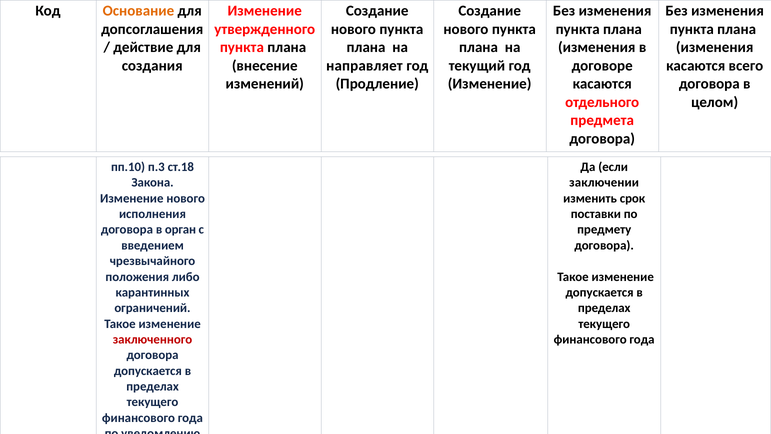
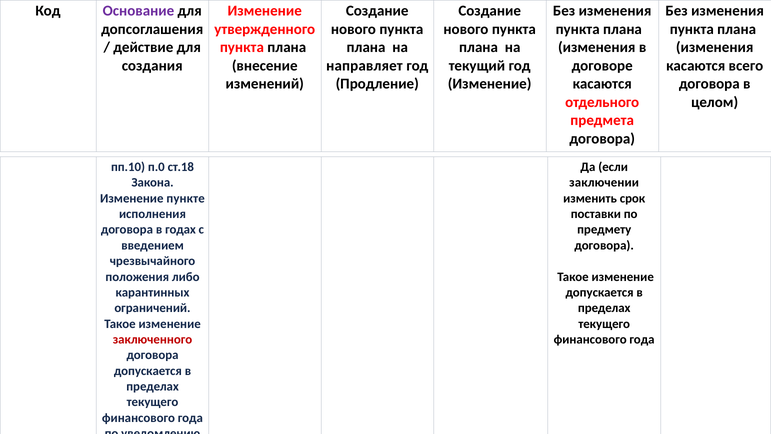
Основание colour: orange -> purple (138, 11)
п.3: п.3 -> п.0 (156, 167)
Изменение нового: нового -> пункте (186, 198)
орган: орган -> годах (180, 230)
